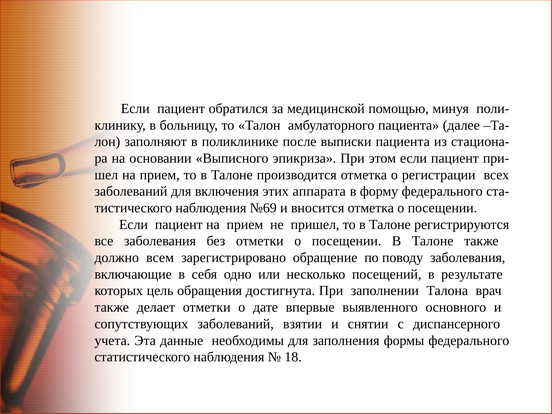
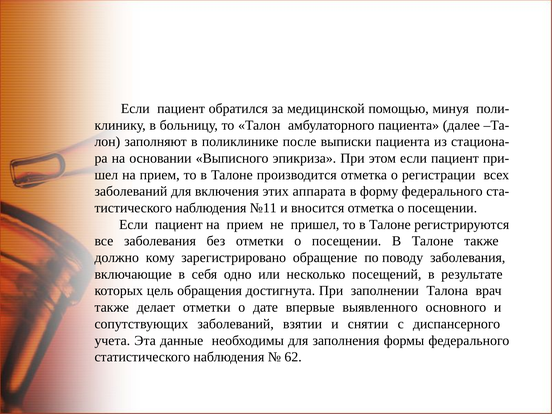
№69: №69 -> №11 (263, 208)
всем: всем -> кому (160, 258)
18: 18 -> 62 (293, 357)
